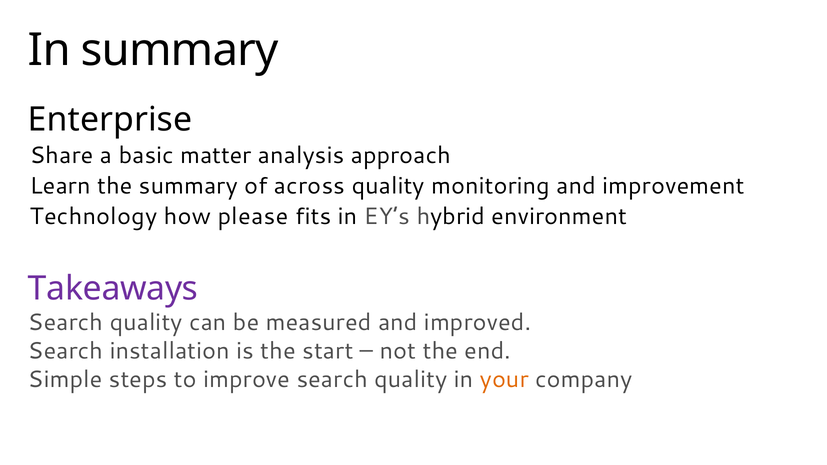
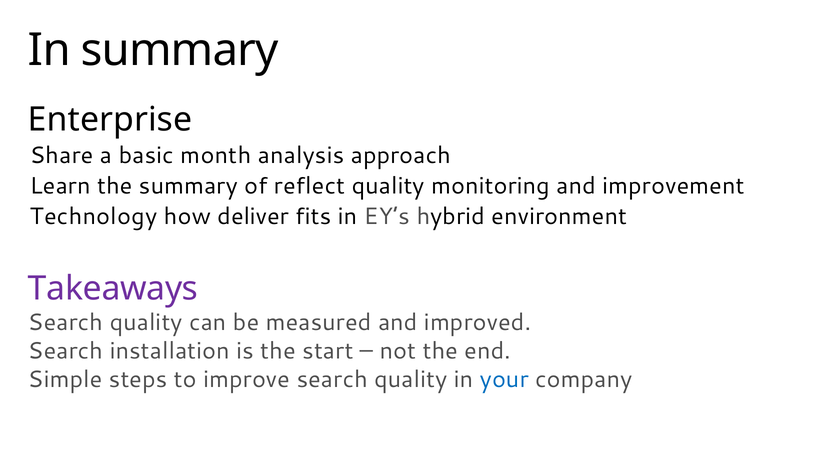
matter: matter -> month (216, 156)
across: across -> reflect (310, 186)
please: please -> deliver (253, 216)
your colour: orange -> blue (504, 379)
